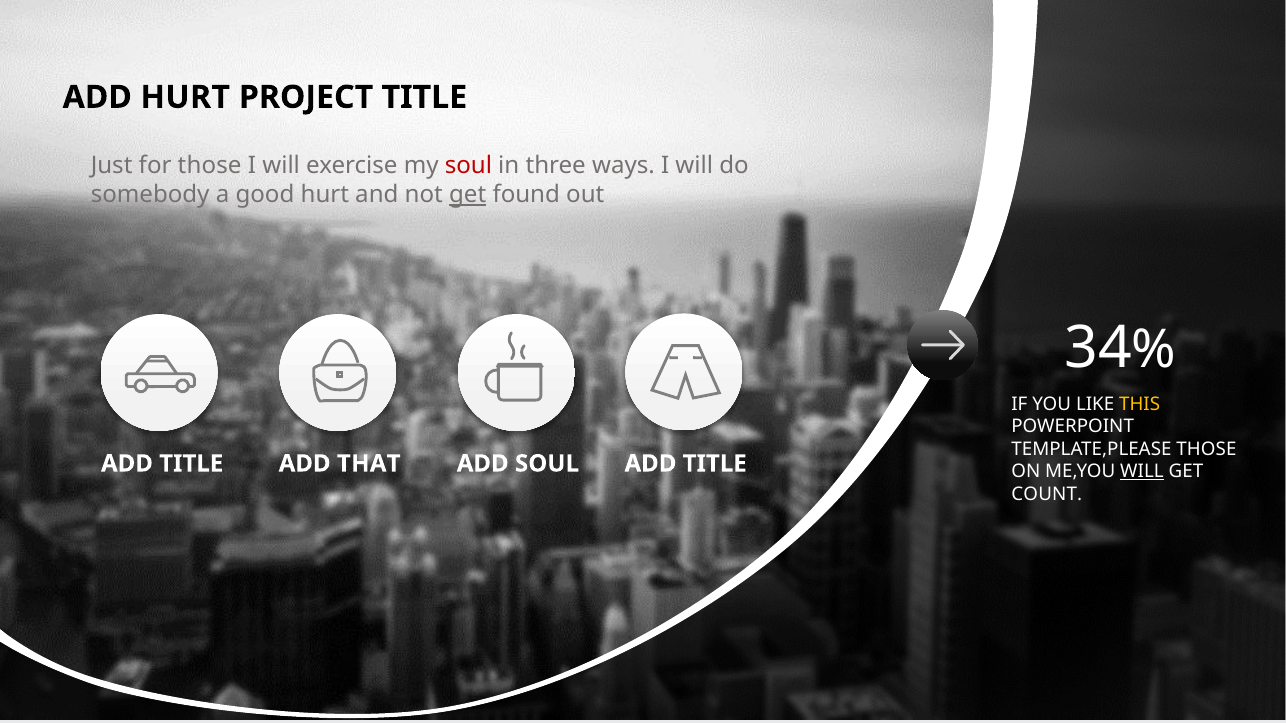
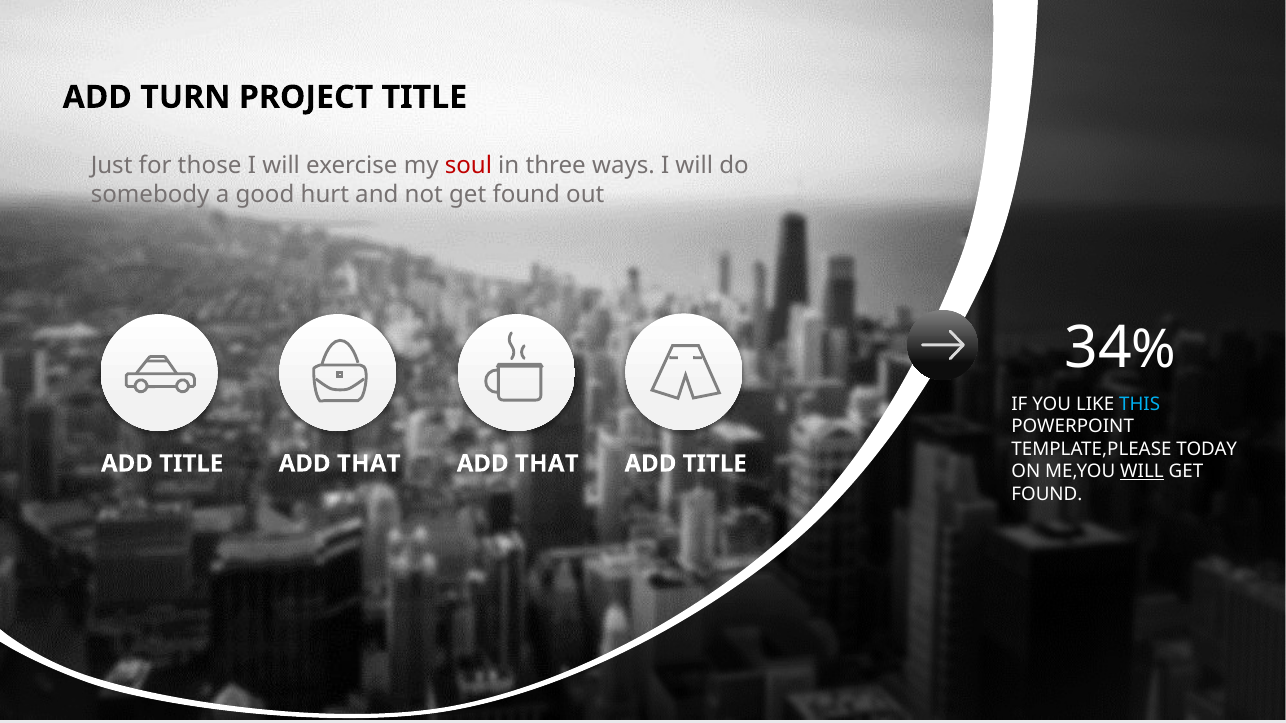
ADD HURT: HURT -> TURN (185, 97)
get underline: present -> none (468, 195)
THIS colour: yellow -> light blue (1140, 404)
TEMPLATE,PLEASE THOSE: THOSE -> TODAY (1207, 449)
SOUL: SOUL -> THAT (547, 464)
COUNT: COUNT -> FOUND (1047, 494)
